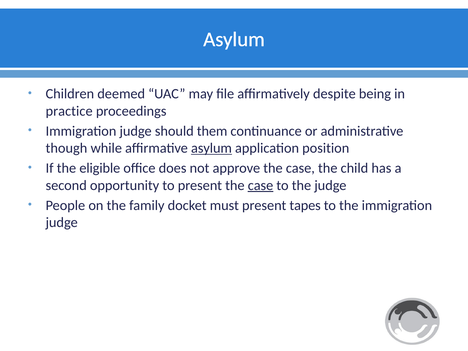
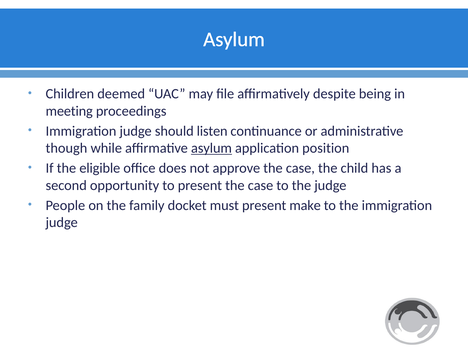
practice: practice -> meeting (69, 111)
them: them -> listen (212, 131)
case underline: present -> none (261, 185)
tapes: tapes -> make (305, 205)
